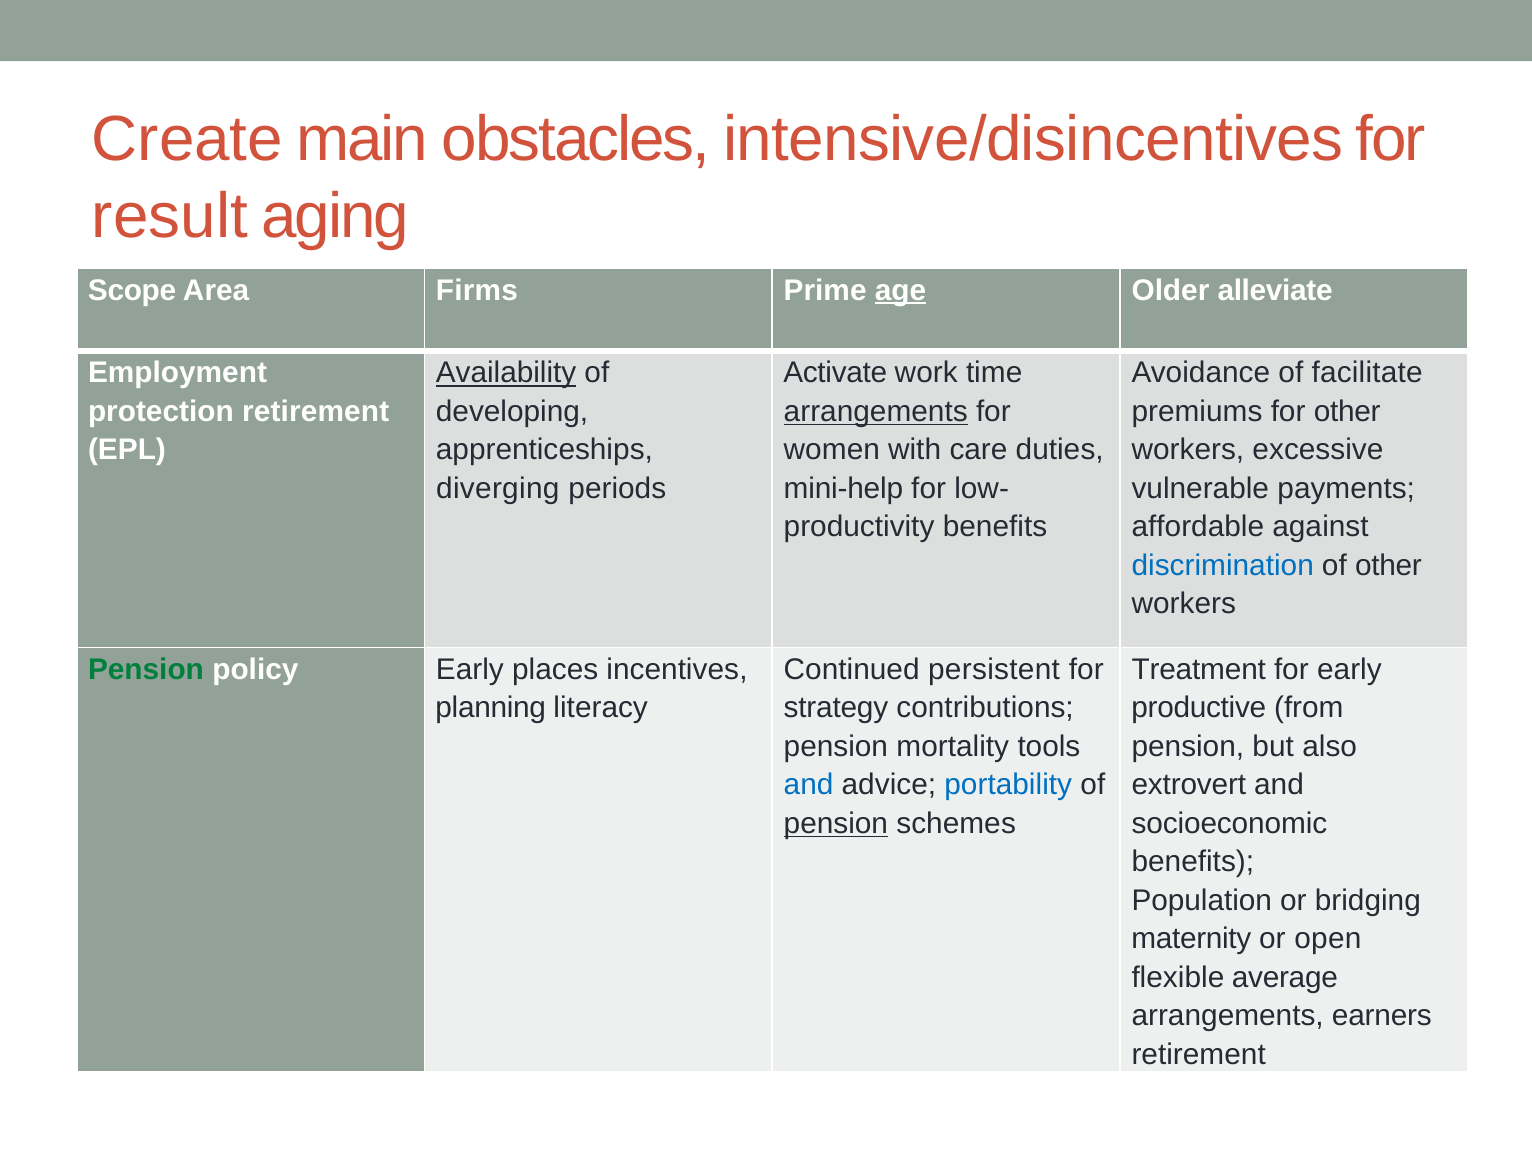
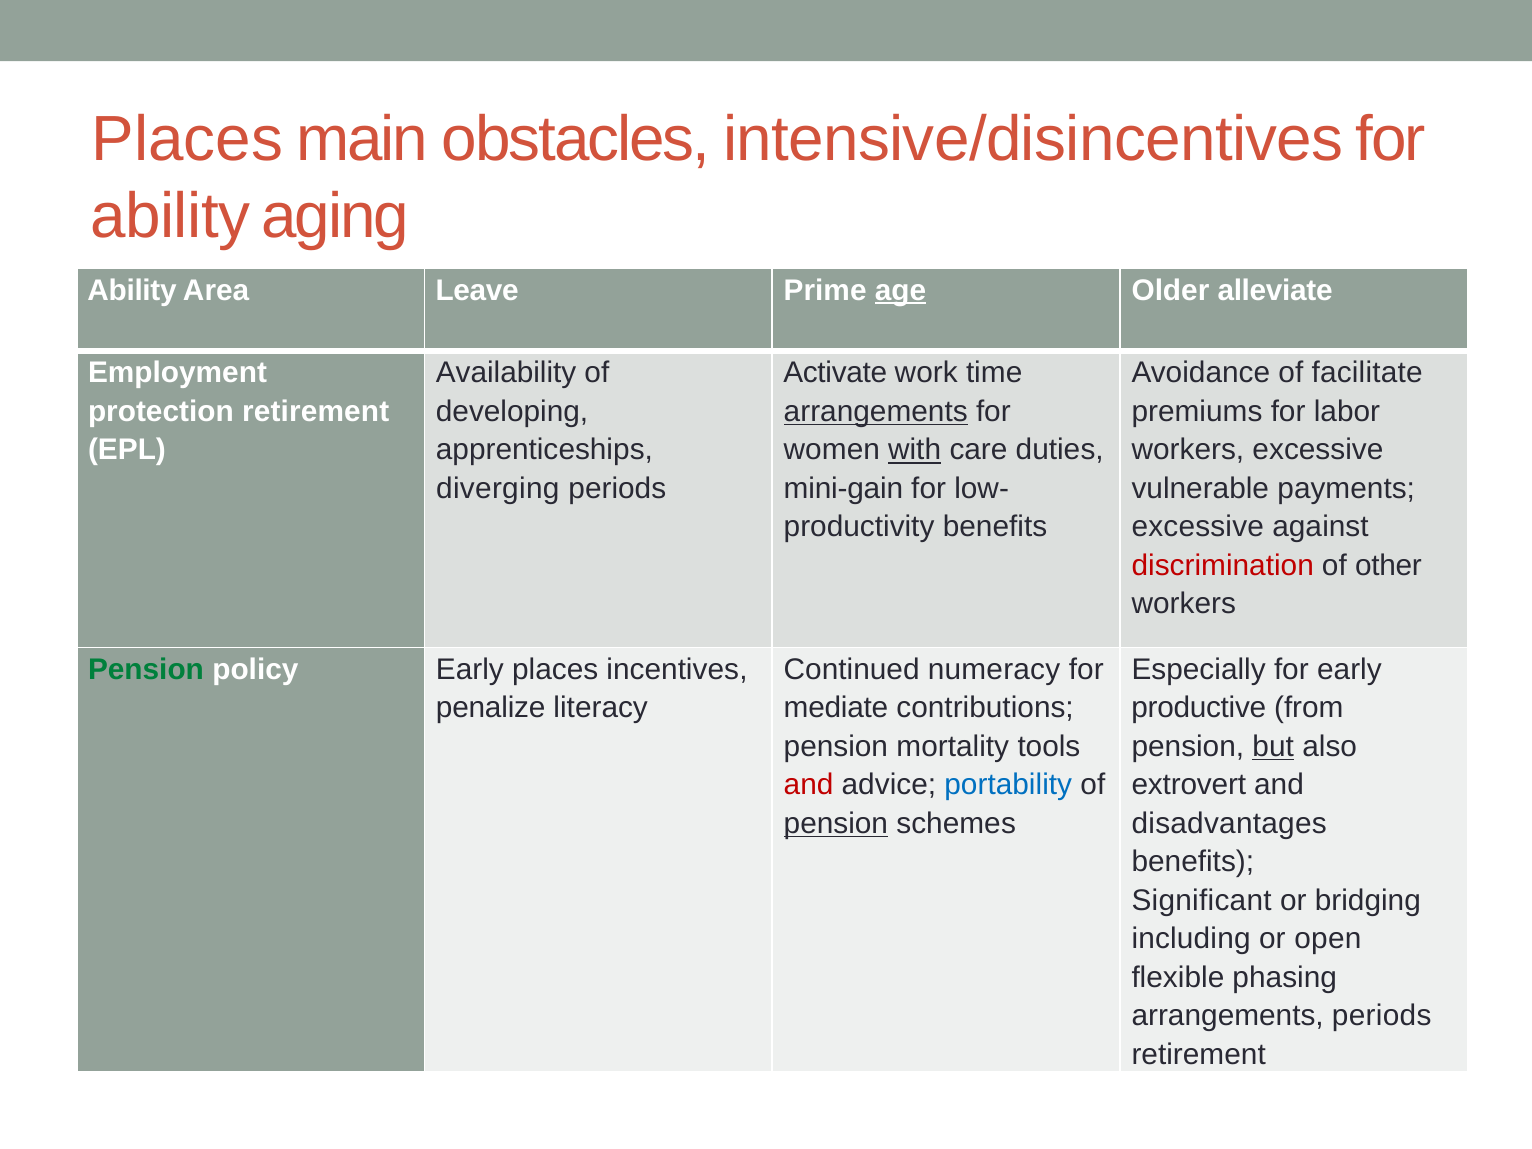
Create: Create -> Places (187, 140)
result: result -> ability (170, 216)
Scope: Scope -> Ability (132, 290)
Firms: Firms -> Leave (477, 290)
Availability underline: present -> none (506, 373)
for other: other -> labor (1347, 412)
with underline: none -> present (915, 450)
mini-help: mini-help -> mini-gain (843, 489)
affordable: affordable -> excessive (1198, 527)
discrimination colour: blue -> red (1223, 566)
persistent: persistent -> numeracy (994, 670)
Treatment: Treatment -> Especially (1199, 670)
planning: planning -> penalize (491, 708)
strategy: strategy -> mediate (836, 708)
but underline: none -> present (1273, 747)
and colour: blue -> red (809, 785)
socioeconomic: socioeconomic -> disadvantages (1229, 824)
Population: Population -> Significant (1202, 901)
maternity: maternity -> including (1191, 939)
average: average -> phasing (1285, 978)
arrangements earners: earners -> periods (1382, 1016)
